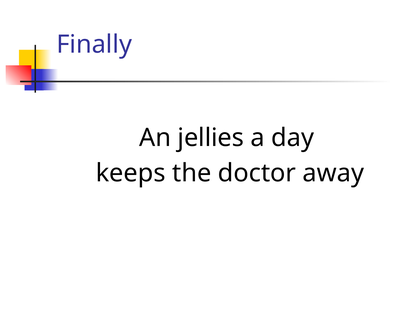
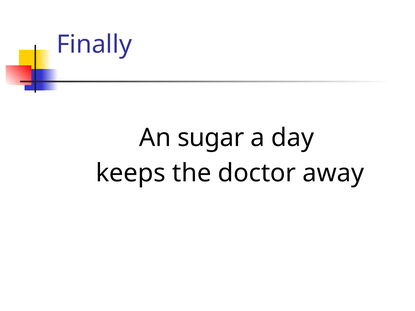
jellies: jellies -> sugar (211, 138)
